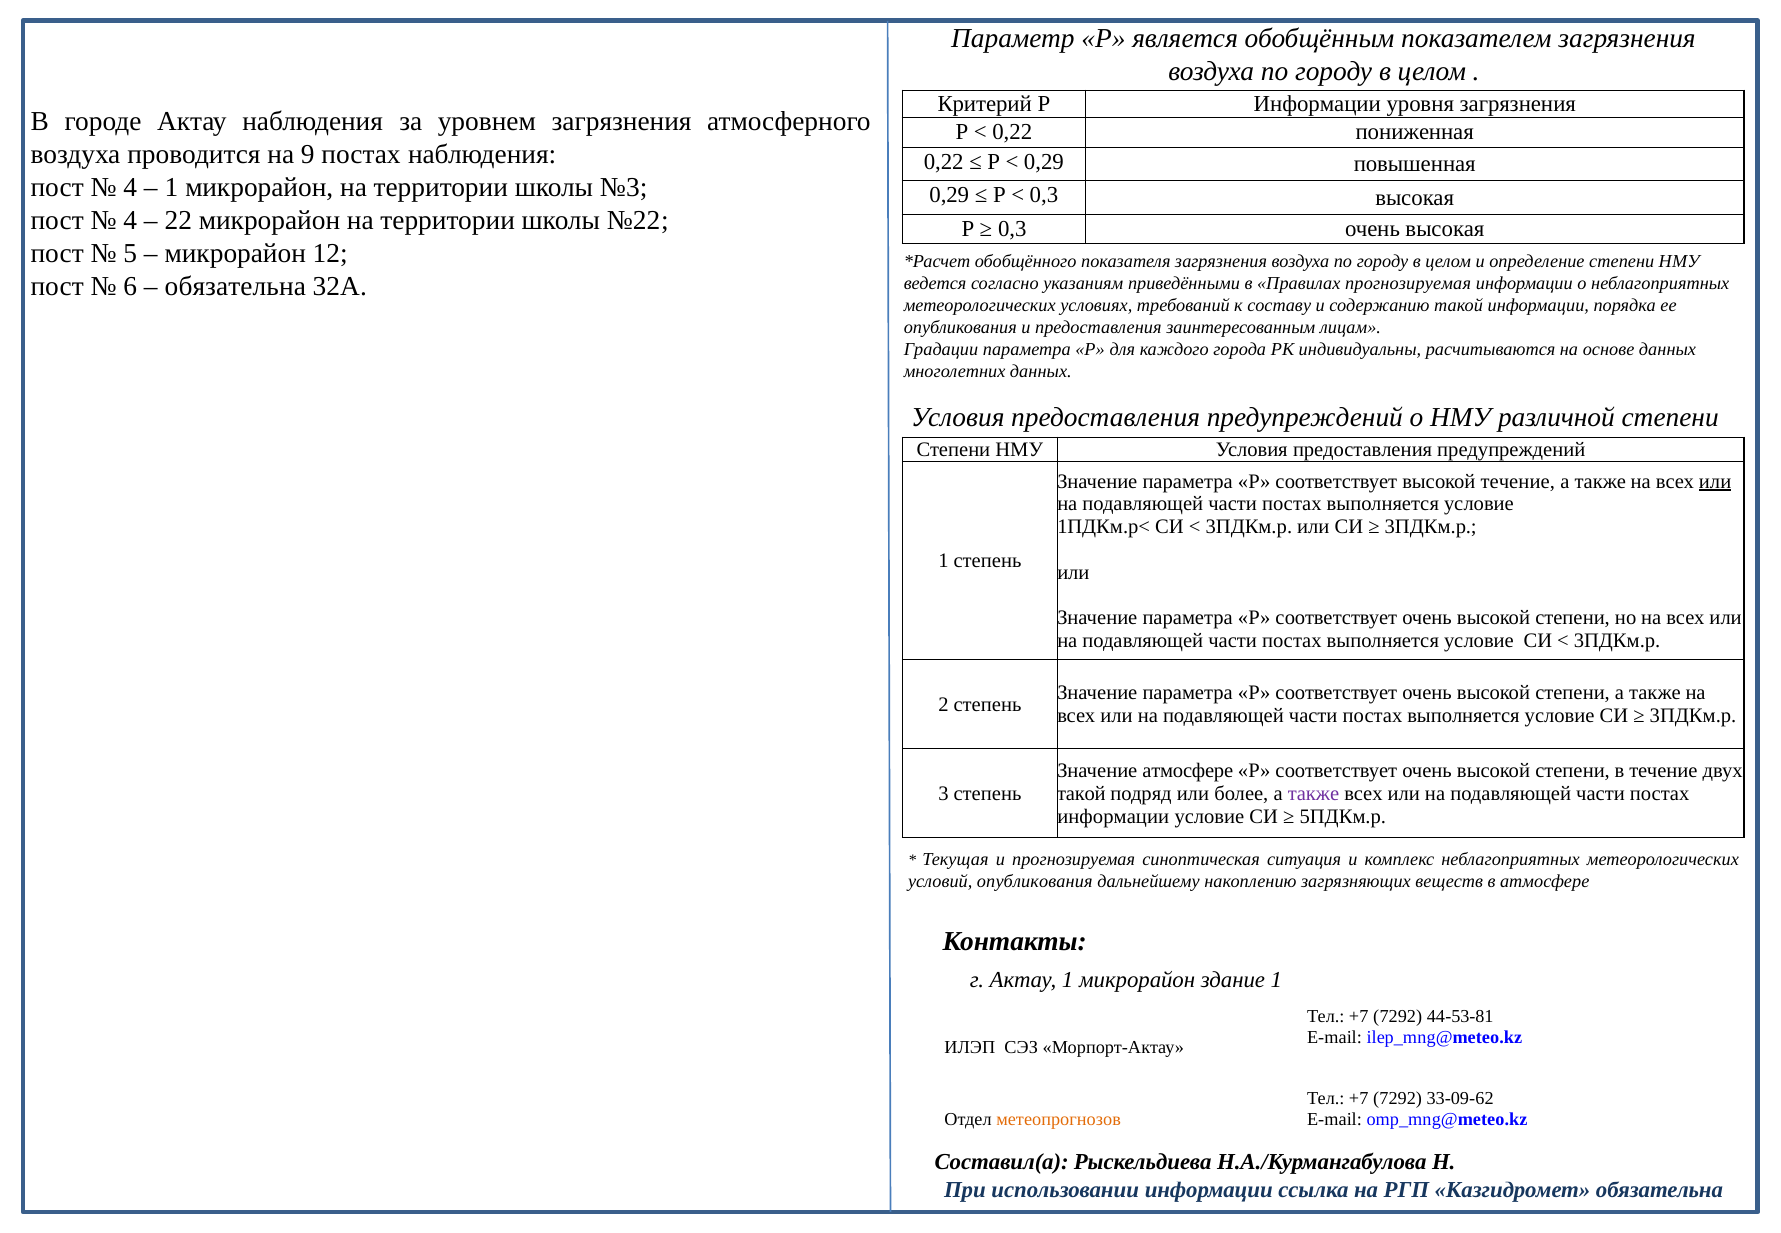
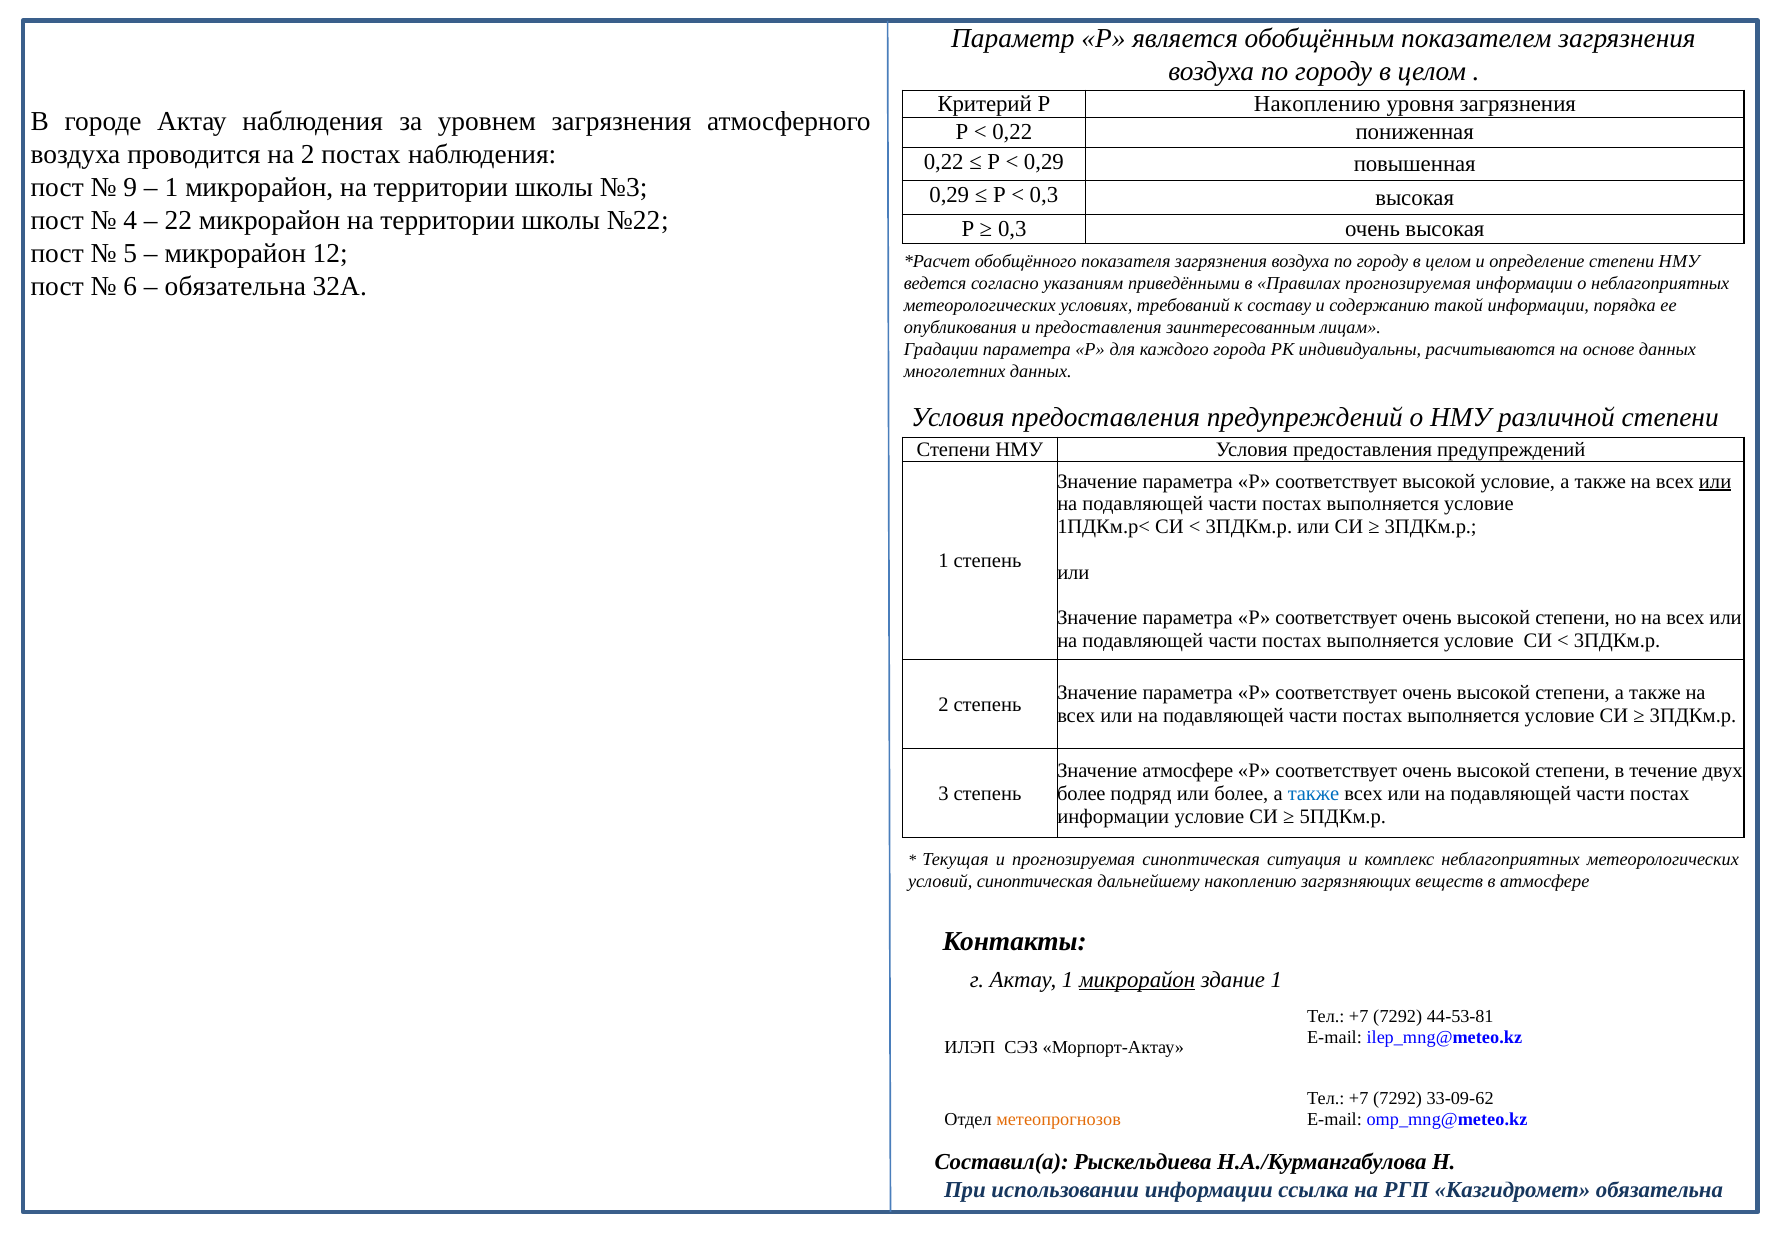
Р Информации: Информации -> Накоплению (1317, 104)
на 9: 9 -> 2 (308, 154)
4: 4 -> 9 (130, 187)
высокой течение: течение -> условие (1518, 481)
такой: такой -> более (1081, 794)
также colour: purple -> blue (1313, 794)
условий опубликования: опубликования -> синоптическая (1035, 882)
микрорайон underline: none -> present (1137, 980)
